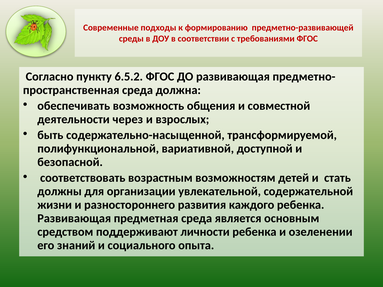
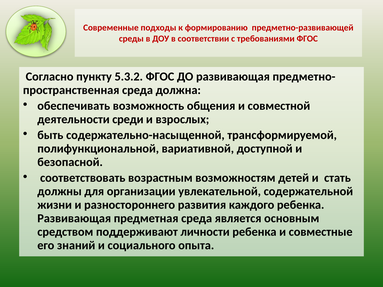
6.5.2: 6.5.2 -> 5.3.2 (129, 77)
через: через -> среди (128, 119)
озеленении: озеленении -> совместные (321, 232)
